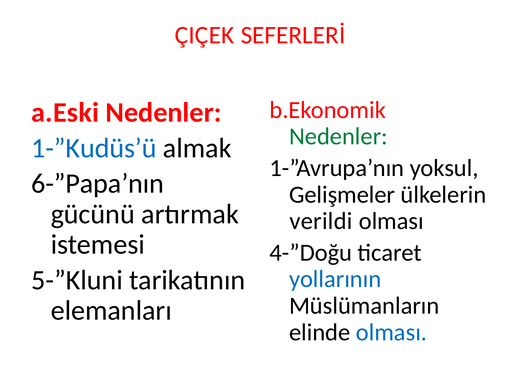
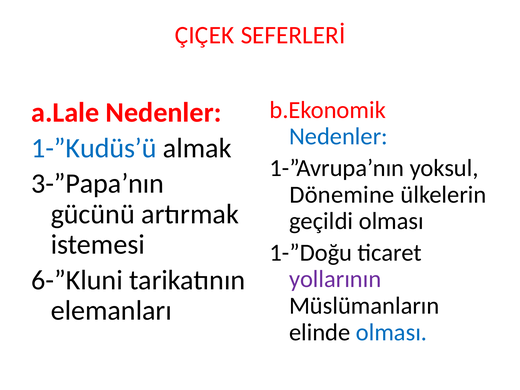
a.Eski: a.Eski -> a.Lale (65, 112)
Nedenler colour: green -> blue (338, 137)
6-”Papa’nın: 6-”Papa’nın -> 3-”Papa’nın (98, 184)
Gelişmeler: Gelişmeler -> Dönemine (342, 195)
verildi: verildi -> geçildi (321, 221)
4-”Doğu: 4-”Doğu -> 1-”Doğu (311, 253)
5-”Kluni: 5-”Kluni -> 6-”Kluni (77, 280)
yollarının colour: blue -> purple (335, 279)
